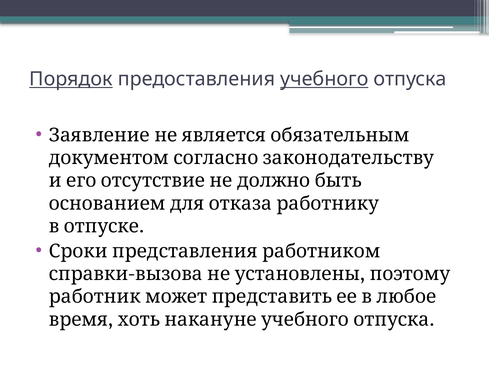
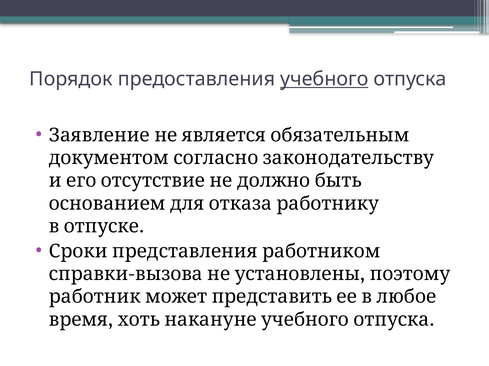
Порядок underline: present -> none (71, 79)
